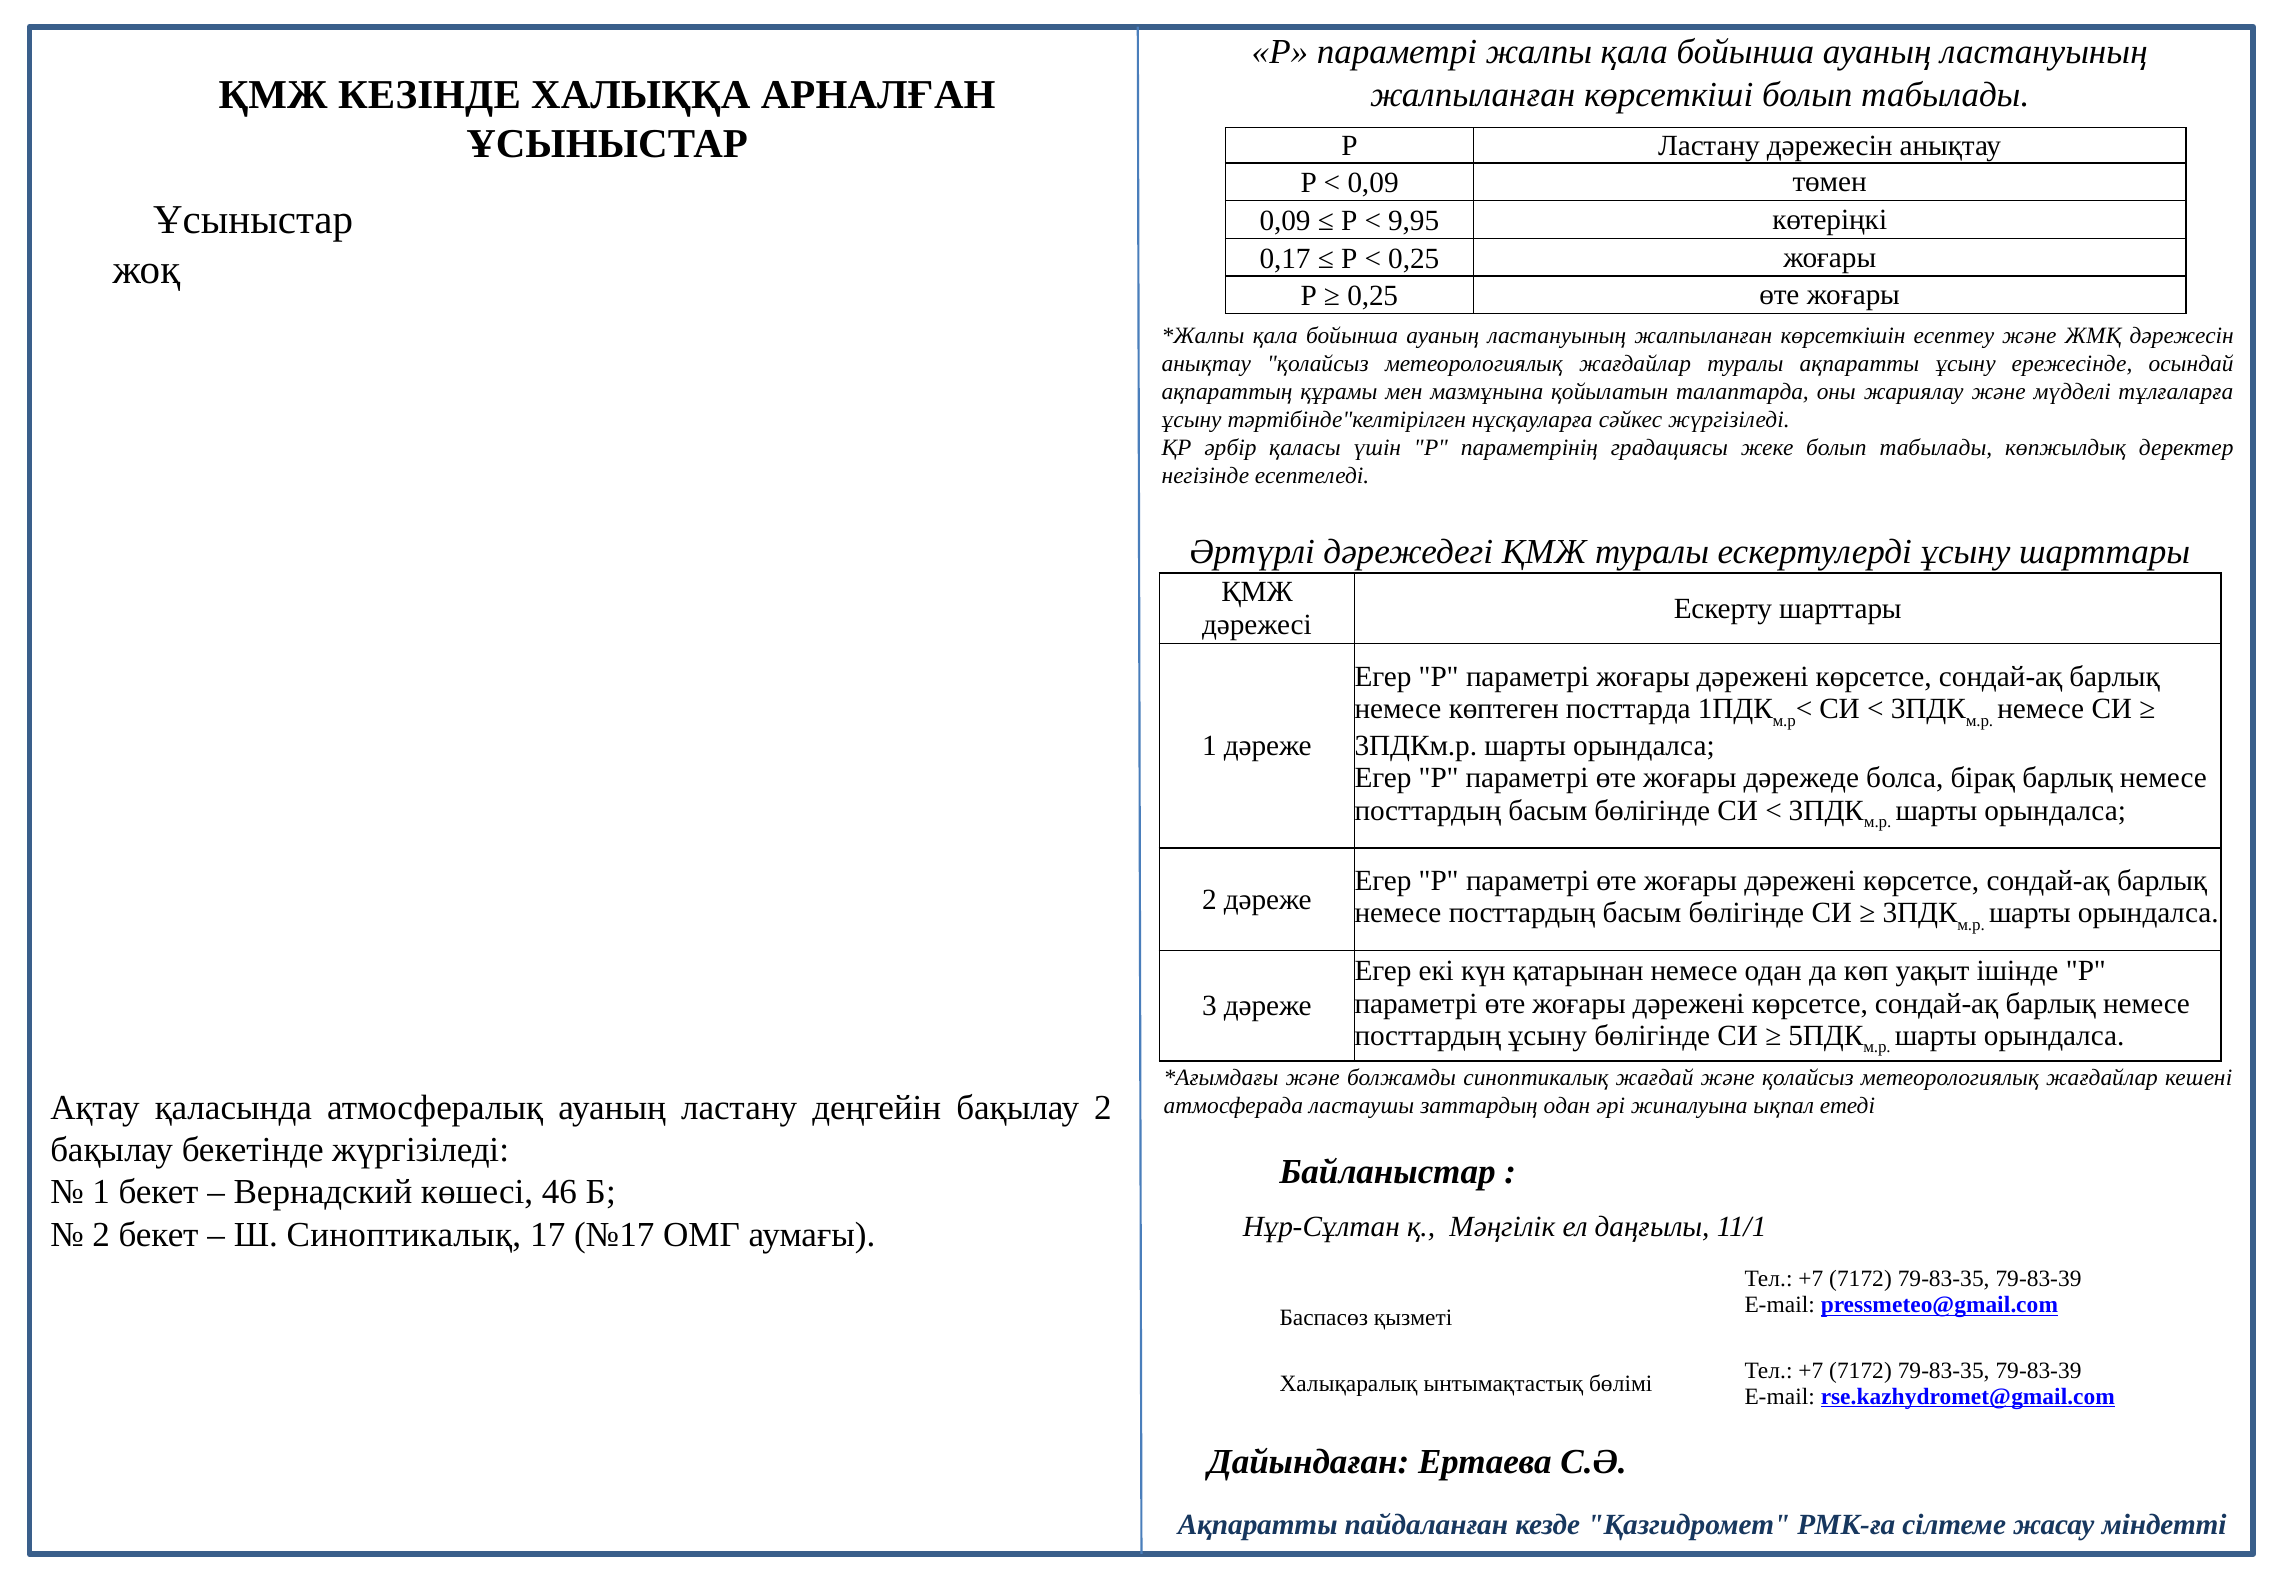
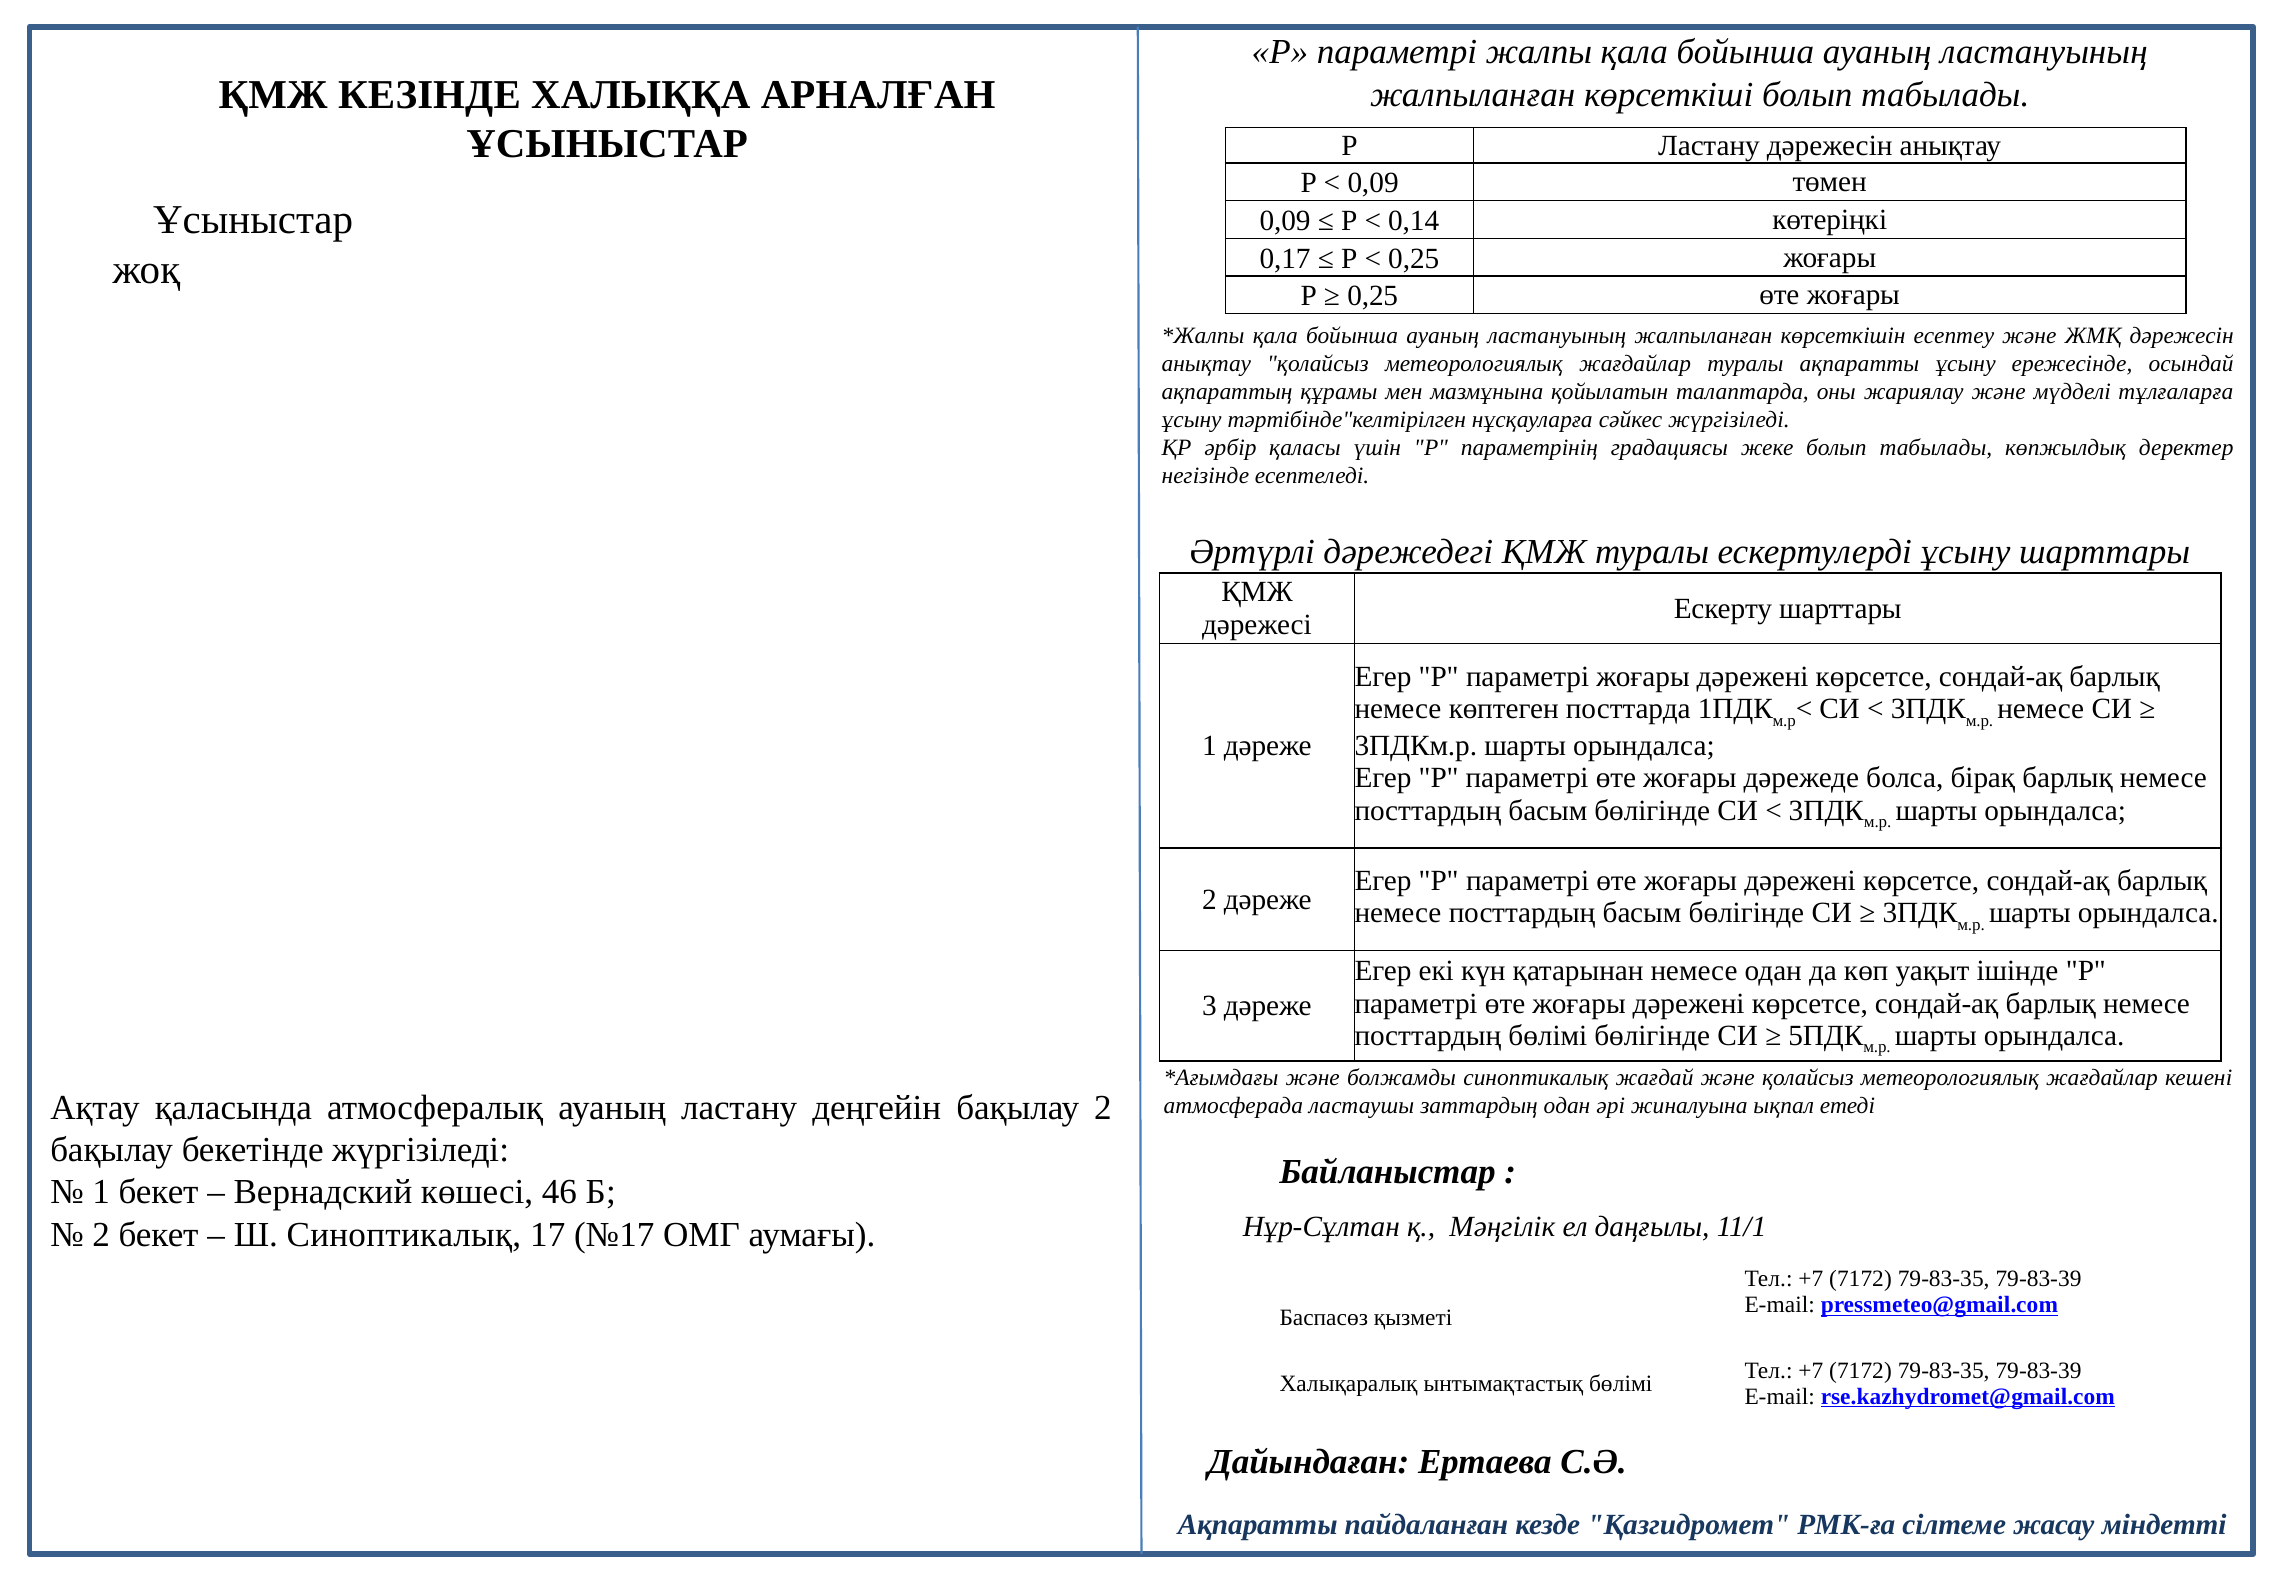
9,95: 9,95 -> 0,14 (1414, 221)
посттардың ұсыну: ұсыну -> бөлімі (1548, 1035)
